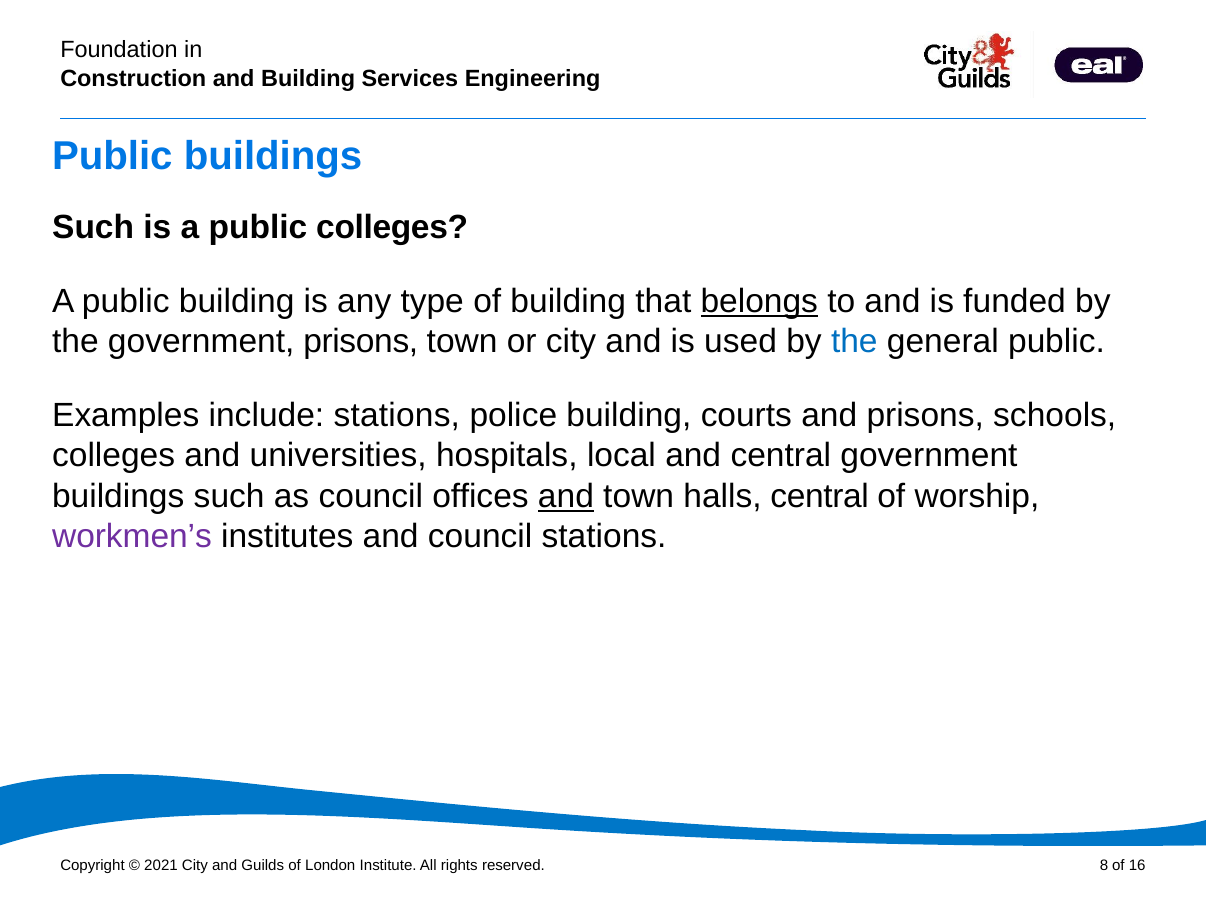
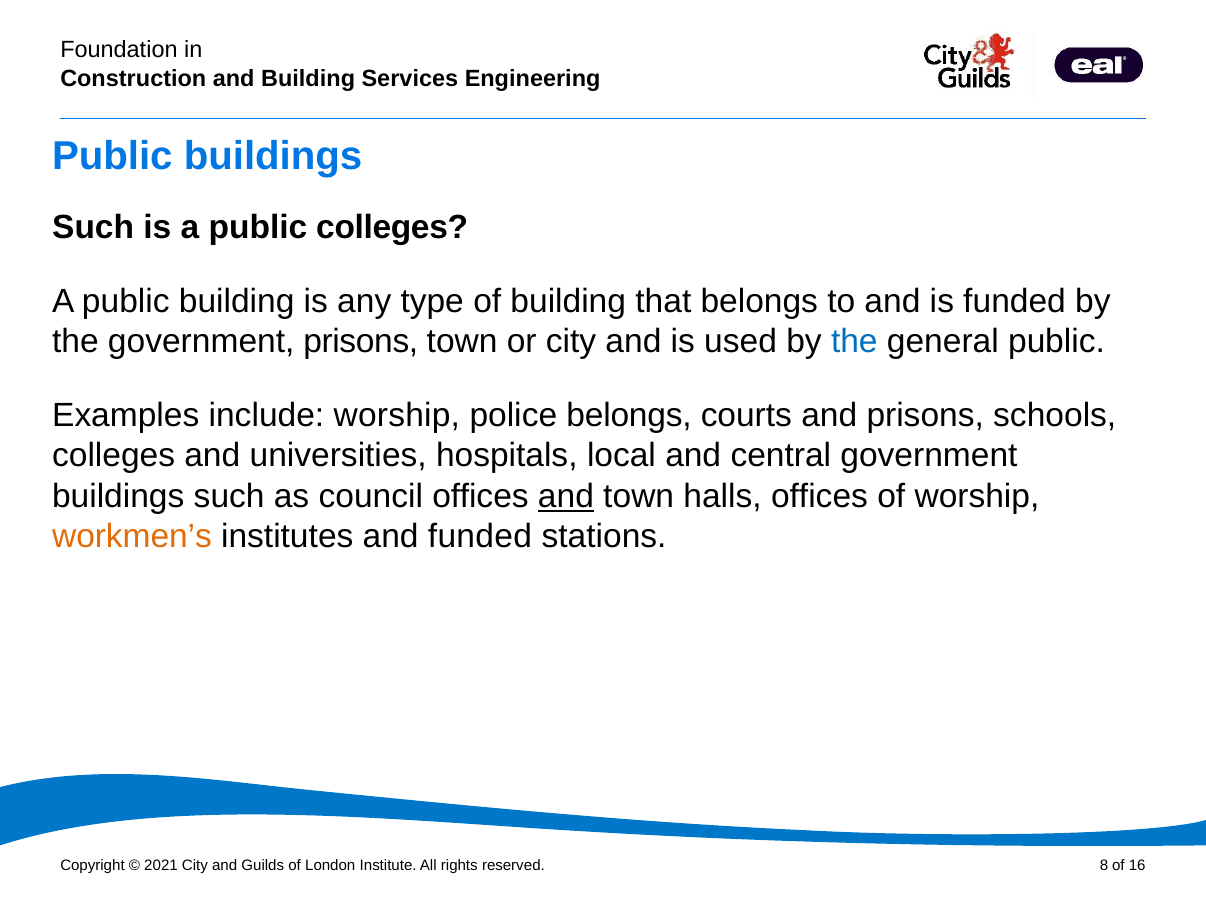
belongs underline: present -> none (759, 302)
include stations: stations -> worship (397, 415)
police building: building -> belongs (629, 415)
halls central: central -> offices (819, 496)
workmen’s colour: purple -> orange (132, 536)
and council: council -> funded (480, 536)
